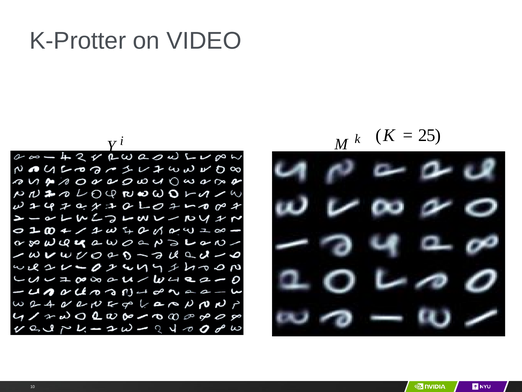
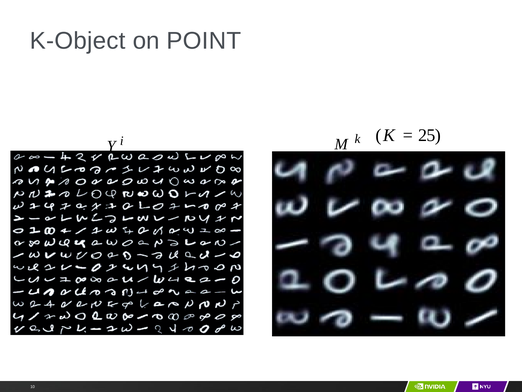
K-Protter: K-Protter -> K-Object (78, 41)
VIDEO: VIDEO -> POINT (204, 41)
